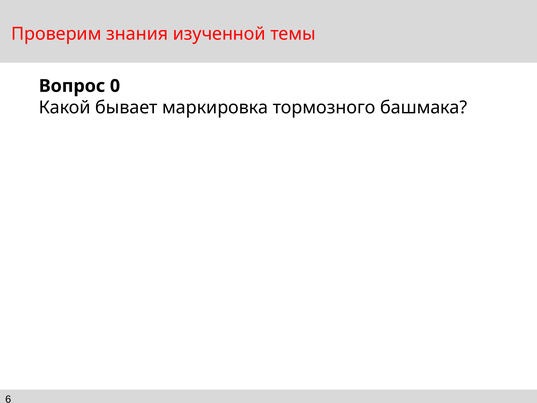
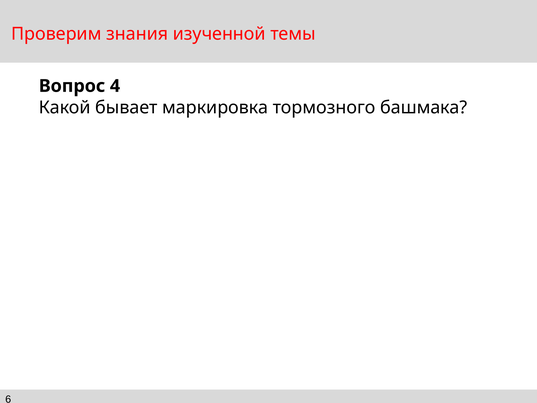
0: 0 -> 4 (115, 86)
